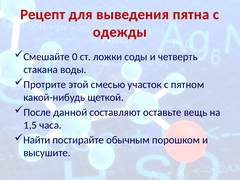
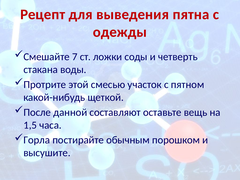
0: 0 -> 7 (75, 57)
Найти: Найти -> Горла (37, 140)
